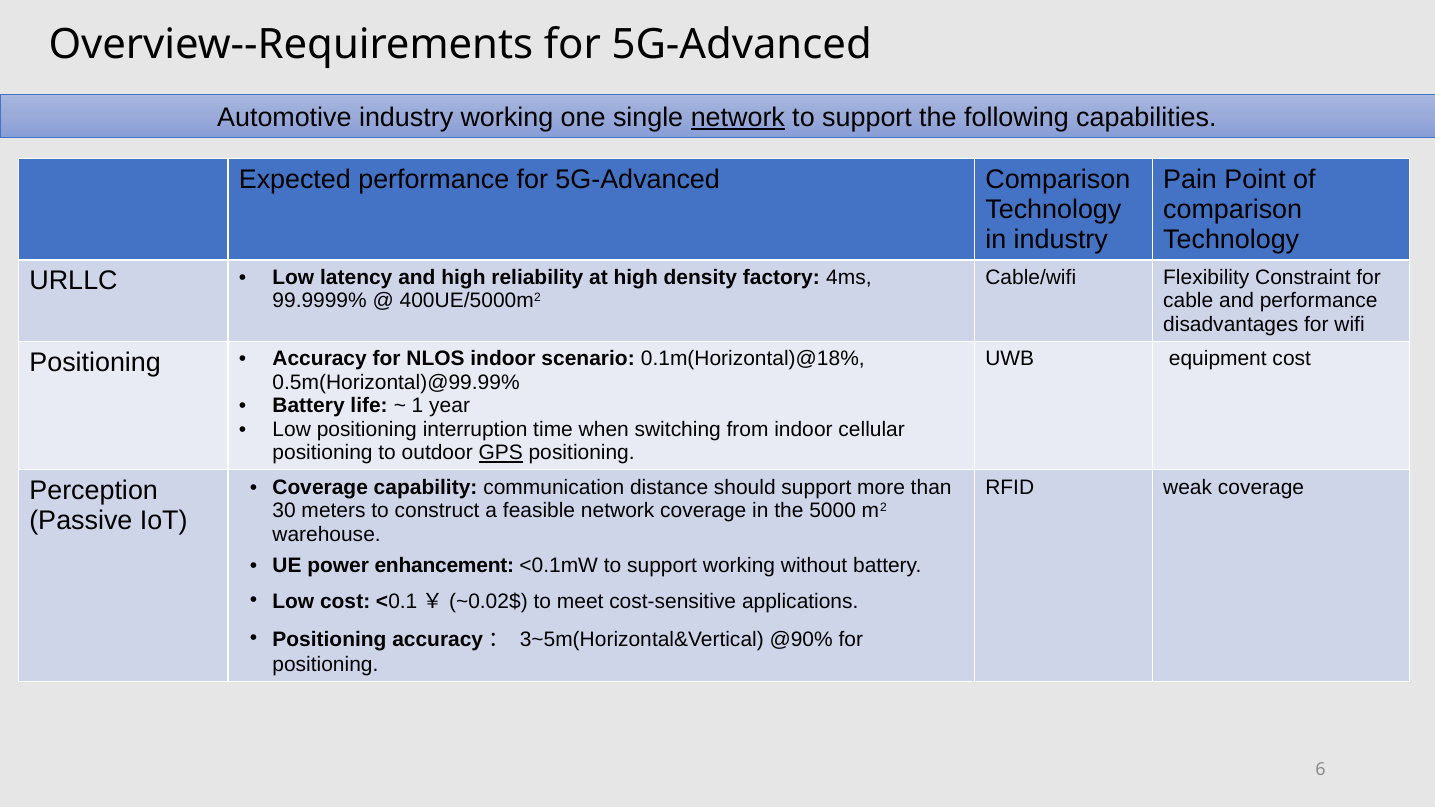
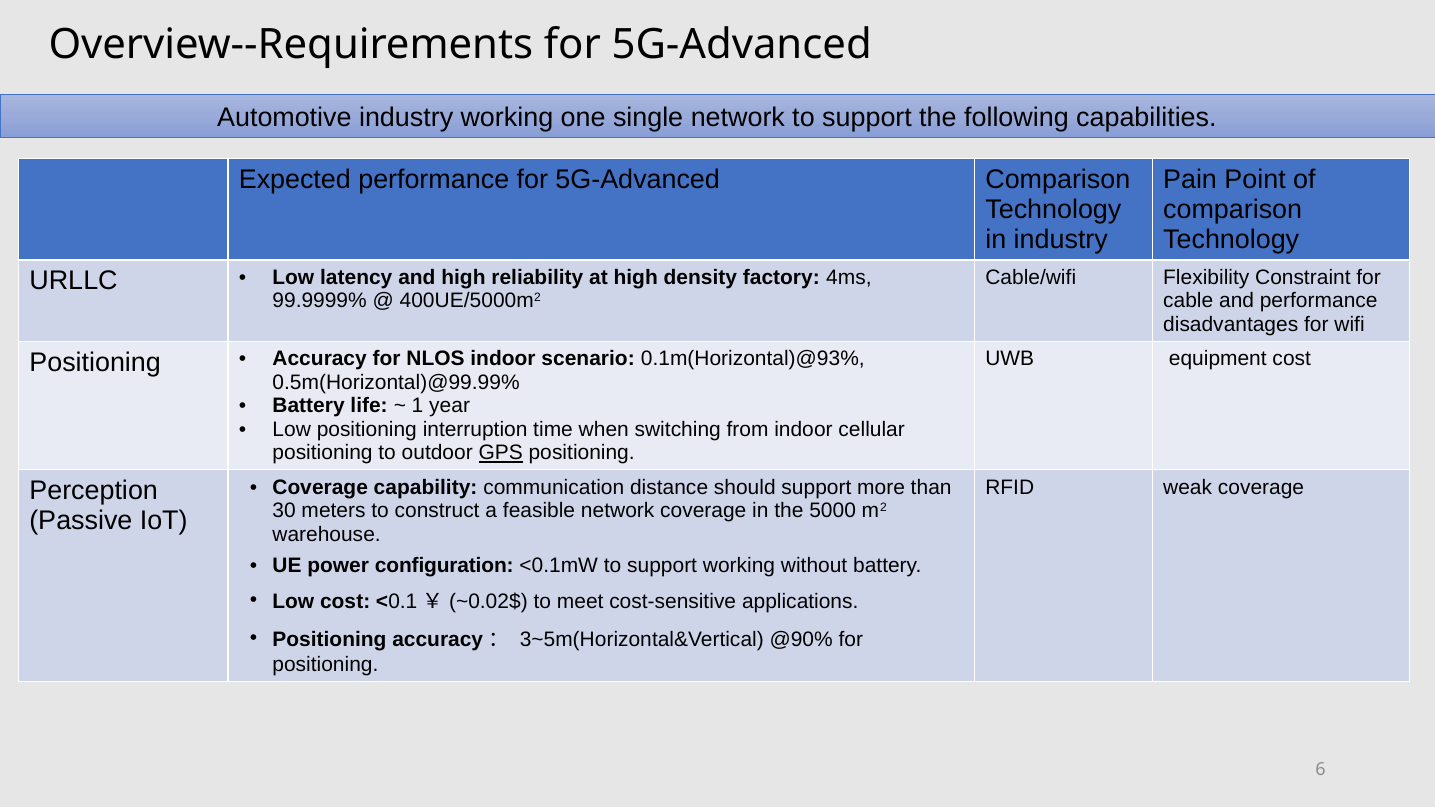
network underline: present -> none (738, 117)
0.1m(Horizontal)@18%: 0.1m(Horizontal)@18% -> 0.1m(Horizontal)@93% (753, 359)
enhancement: enhancement -> configuration (444, 565)
